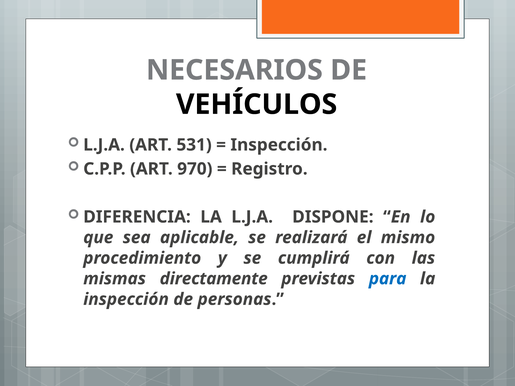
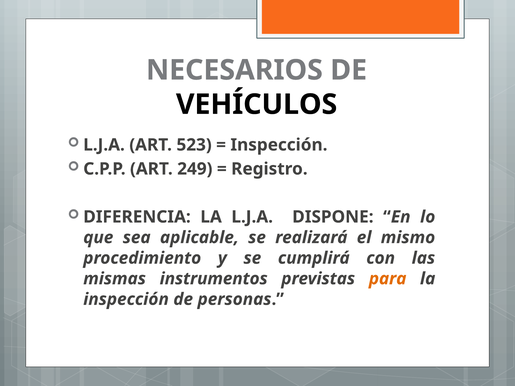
531: 531 -> 523 (194, 145)
970: 970 -> 249 (195, 169)
directamente: directamente -> instrumentos (214, 279)
para colour: blue -> orange (388, 279)
